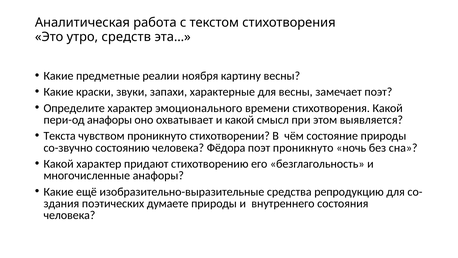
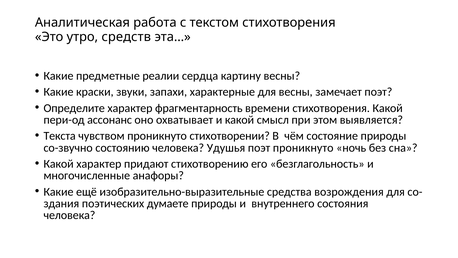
ноября: ноября -> сердца (200, 76)
эмоционального: эмоционального -> фрагментарность (199, 108)
пери-од анафоры: анафоры -> ассонанс (110, 120)
Фёдора: Фёдора -> Удушья (226, 148)
репродукцию: репродукцию -> возрождения (349, 191)
